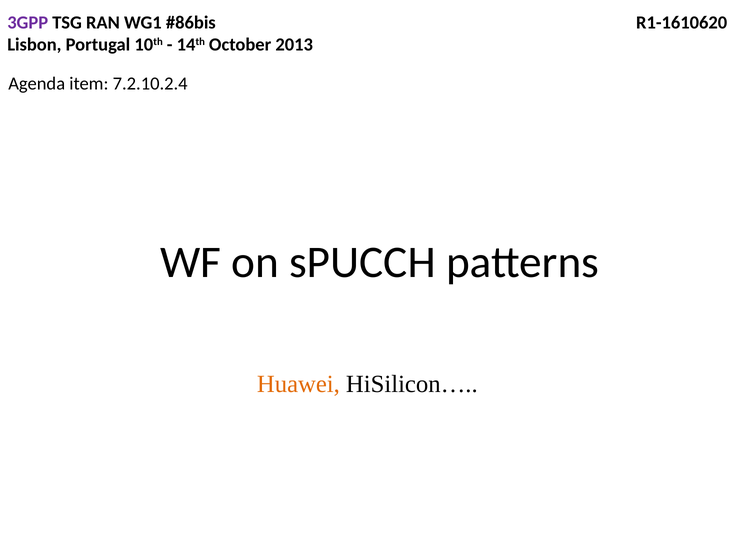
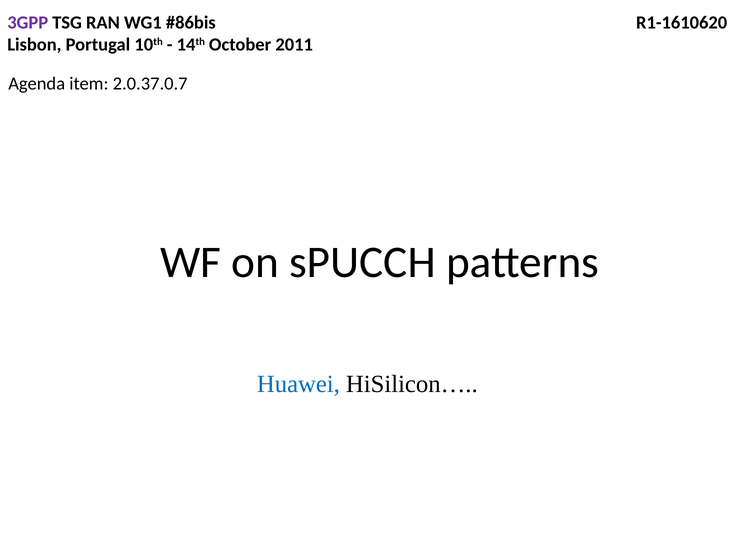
2013: 2013 -> 2011 (294, 45)
7.2.10.2.4: 7.2.10.2.4 -> 2.0.37.0.7 (150, 84)
Huawei colour: orange -> blue (298, 385)
